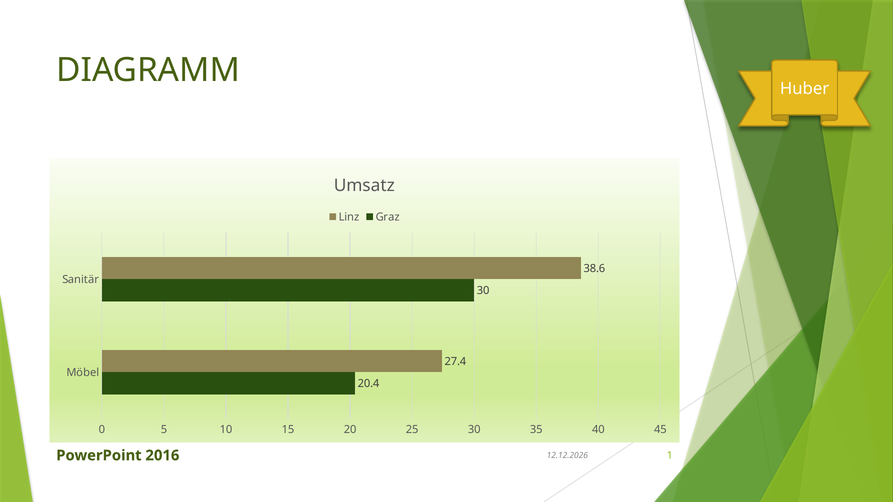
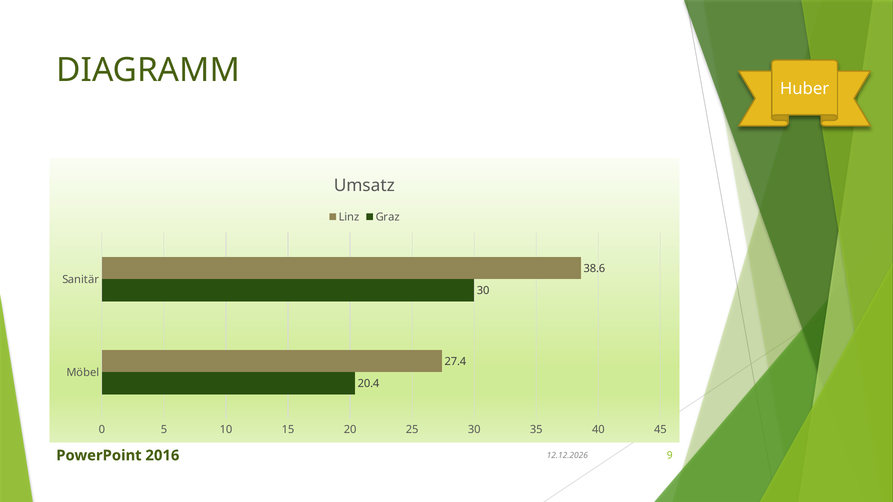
1: 1 -> 9 (670, 456)
